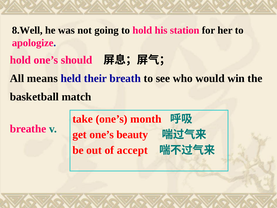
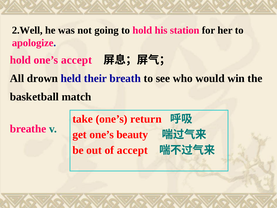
8.Well: 8.Well -> 2.Well (27, 30)
one’s should: should -> accept (77, 60)
means: means -> drown (42, 78)
month: month -> return (146, 119)
